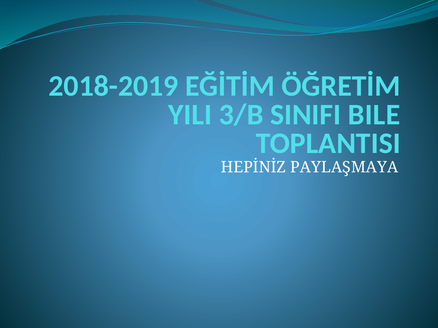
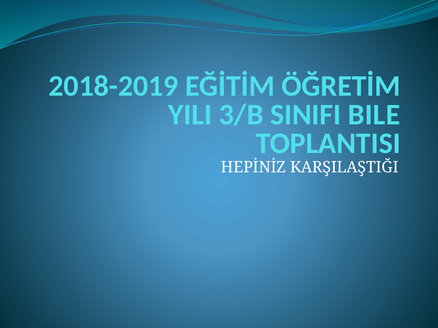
PAYLAŞMAYA: PAYLAŞMAYA -> KARŞILAŞTIĞI (344, 167)
